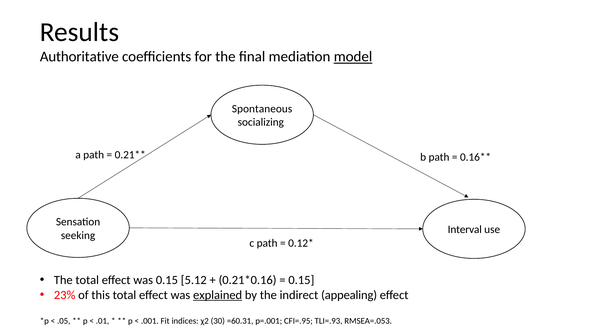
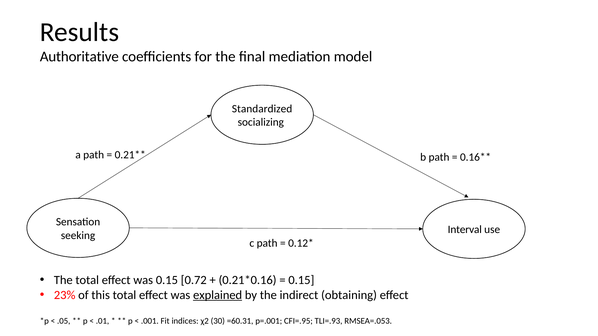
model underline: present -> none (353, 57)
Spontaneous: Spontaneous -> Standardized (262, 109)
5.12: 5.12 -> 0.72 (194, 280)
appealing: appealing -> obtaining (349, 295)
